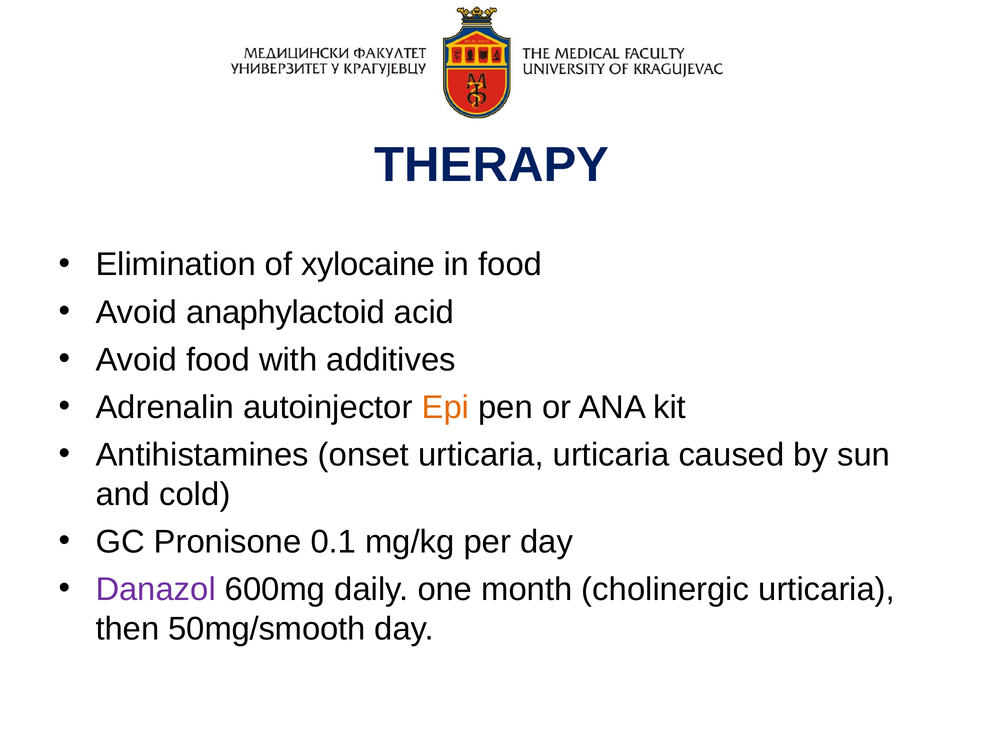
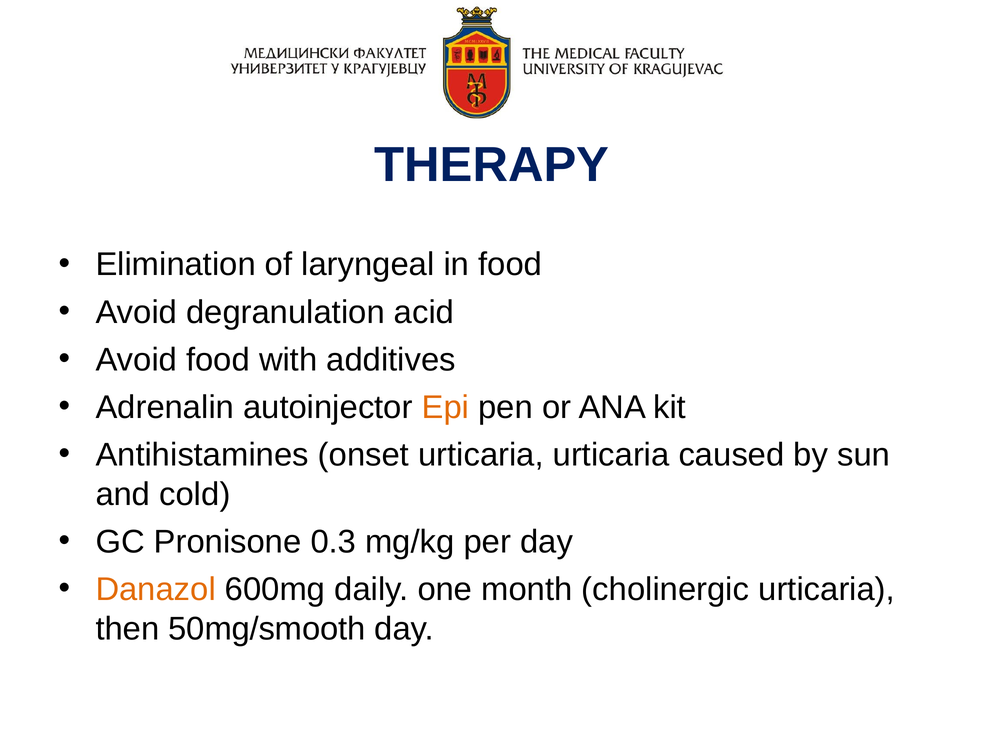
xylocaine: xylocaine -> laryngeal (368, 265)
anaphylactoid: anaphylactoid -> degranulation (285, 312)
0.1: 0.1 -> 0.3 (333, 542)
Danazol colour: purple -> orange (156, 589)
